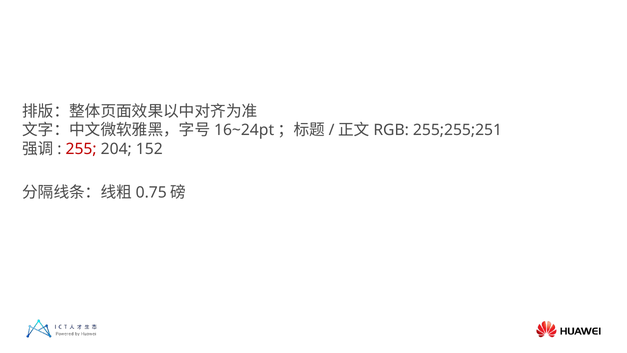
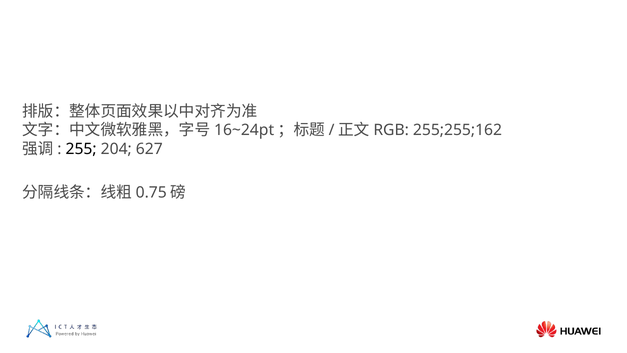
255;255;251: 255;255;251 -> 255;255;162 (458, 130)
255 colour: red -> black (81, 149)
152: 152 -> 627 (149, 149)
